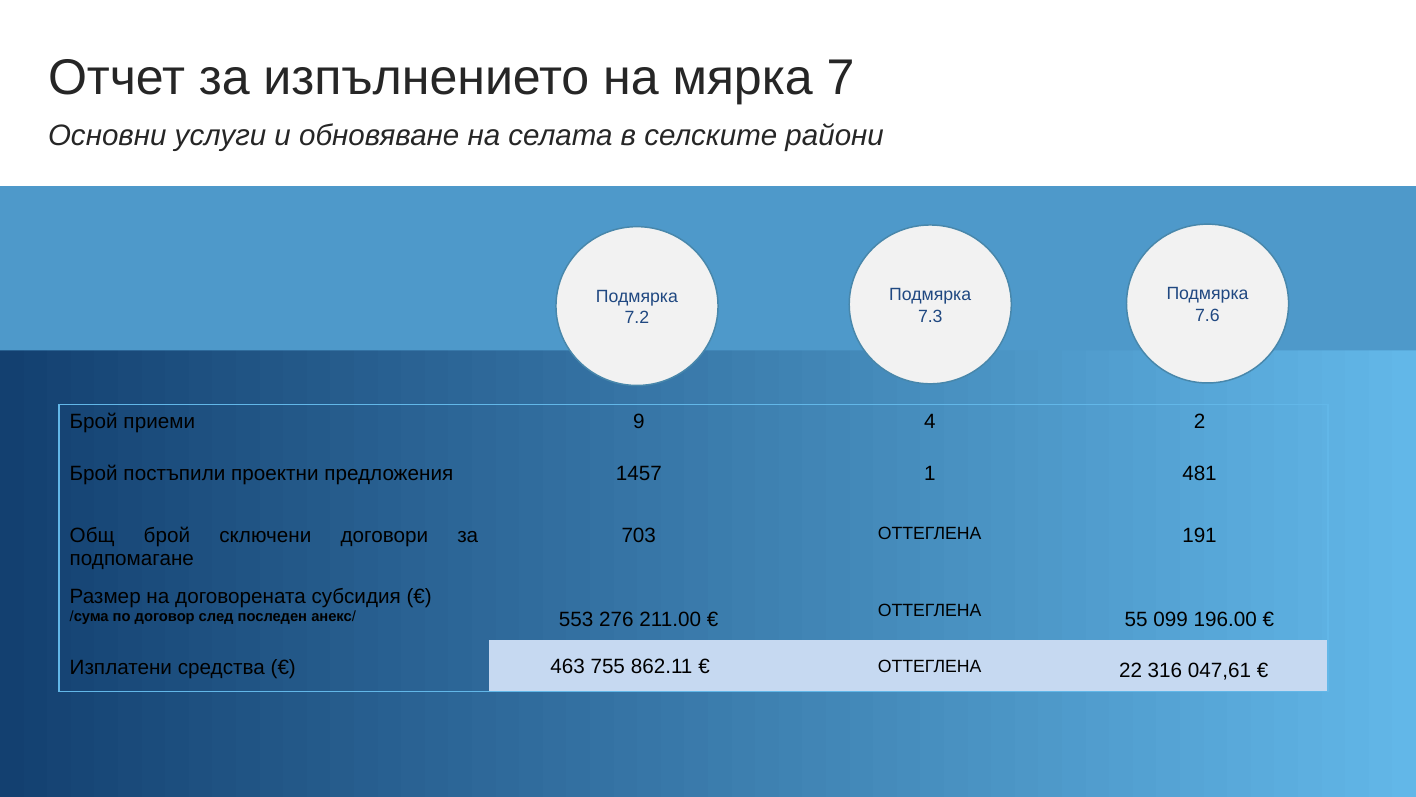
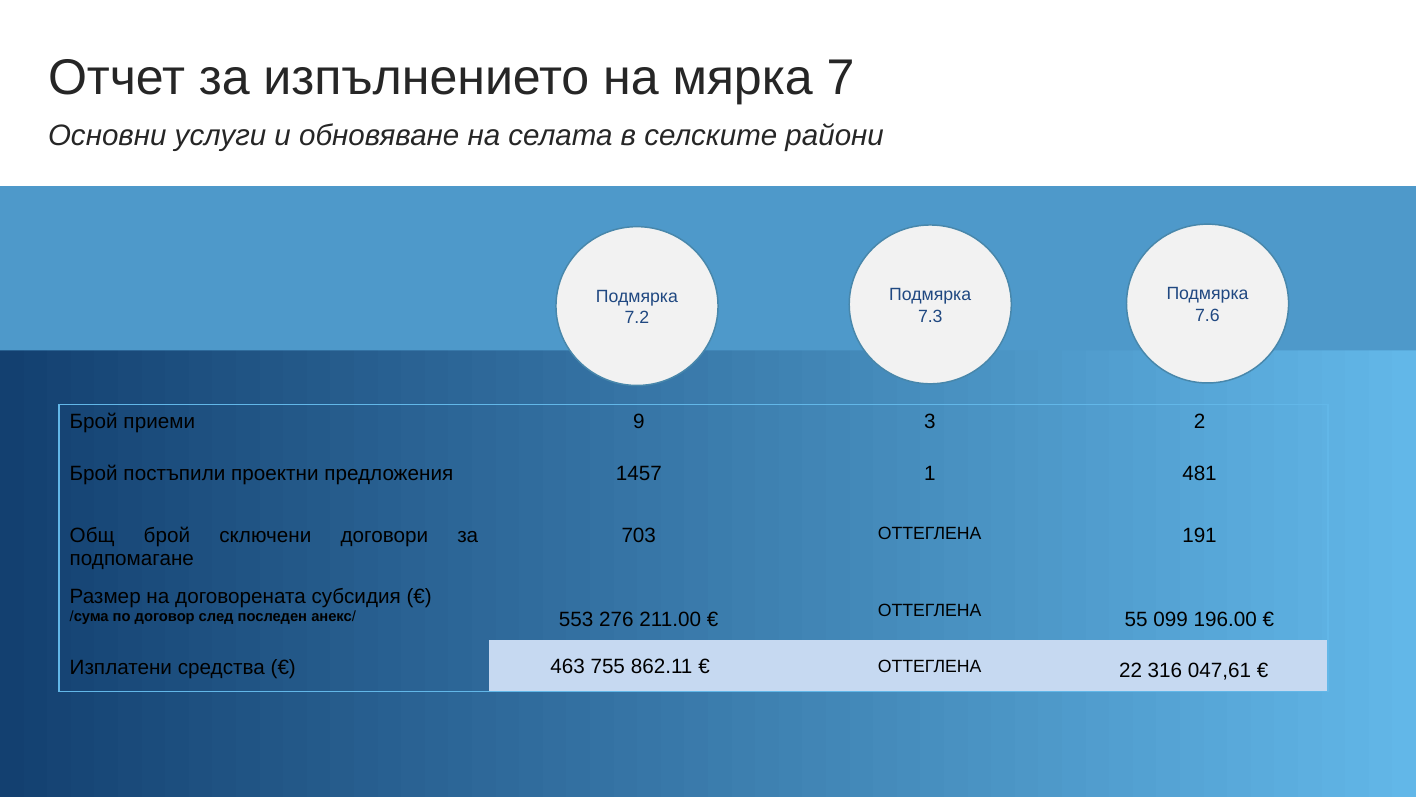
4: 4 -> 3 (930, 422)
